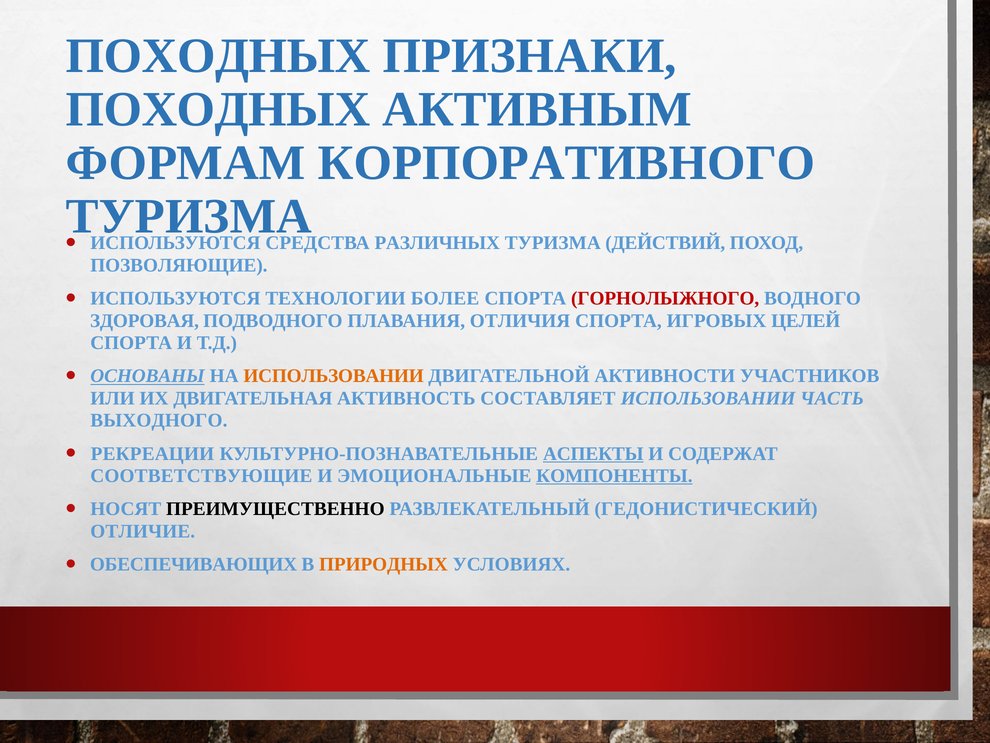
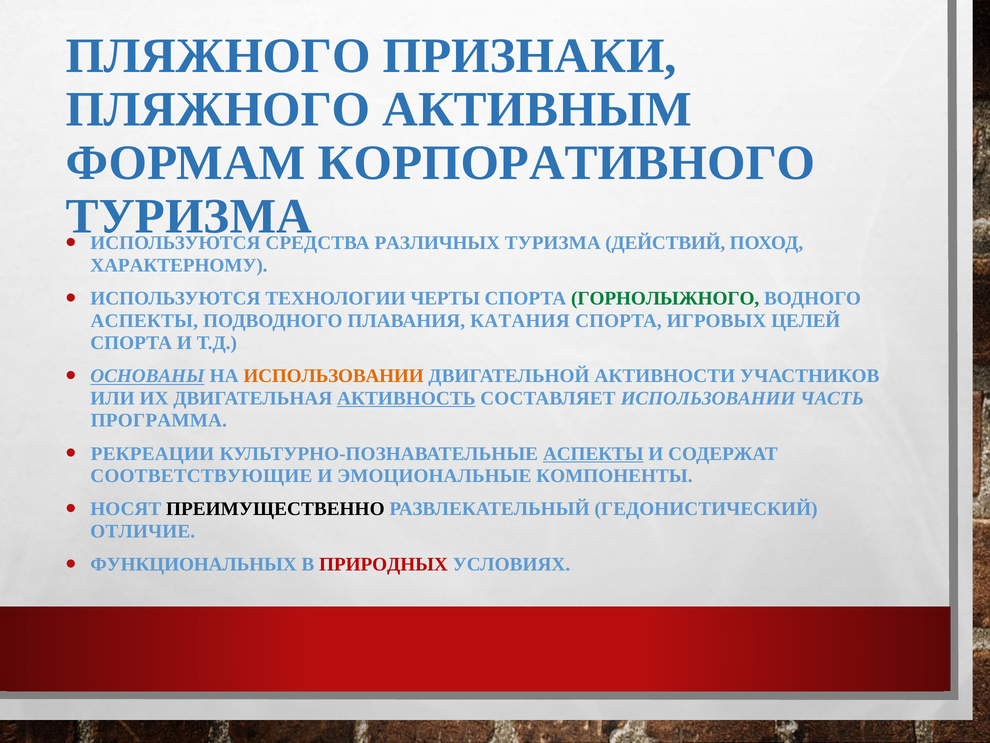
ПОХОДНЫХ: ПОХОДНЫХ -> ПЛЯЖНОГО (218, 56)
ПОХОДНЫХ: ПОХОДНЫХ -> ПЛЯЖНОГО (218, 110)
ПОЗВОЛЯЮЩИЕ: ПОЗВОЛЯЮЩИЕ -> ХАРАКТЕРНОМУ (179, 265)
БОЛЕЕ: БОЛЕЕ -> ЧЕРТЫ (445, 298)
ГОРНОЛЫЖНОГО colour: red -> green (665, 298)
ЗДОРОВАЯ: ЗДОРОВАЯ -> АСПЕКТЫ (144, 321)
ОТЛИЧИЯ: ОТЛИЧИЯ -> КАТАНИЯ (520, 321)
АКТИВНОСТЬ underline: none -> present (406, 398)
ВЫХОДНОГО: ВЫХОДНОГО -> ПРОГРАММА (159, 420)
КОМПОНЕНТЫ underline: present -> none (614, 476)
ОБЕСПЕЧИВАЮЩИХ: ОБЕСПЕЧИВАЮЩИХ -> ФУНКЦИОНАЛЬНЫХ (194, 564)
ПРИРОДНЫХ colour: orange -> red (383, 564)
